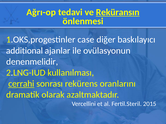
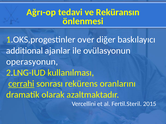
Reküransın underline: present -> none (118, 12)
case: case -> over (86, 40)
denenmelidir: denenmelidir -> operasyonun (32, 62)
